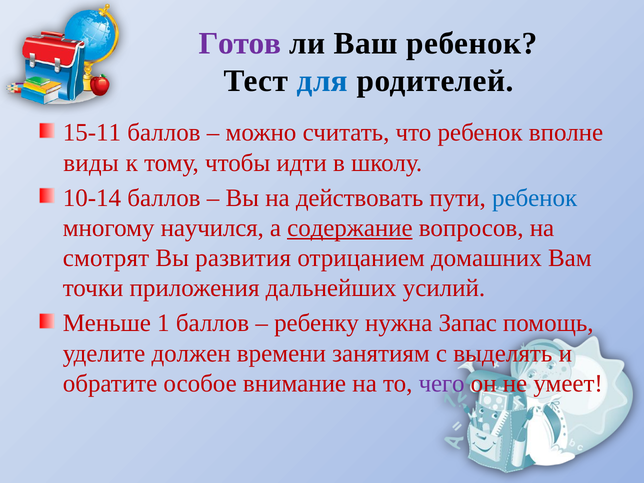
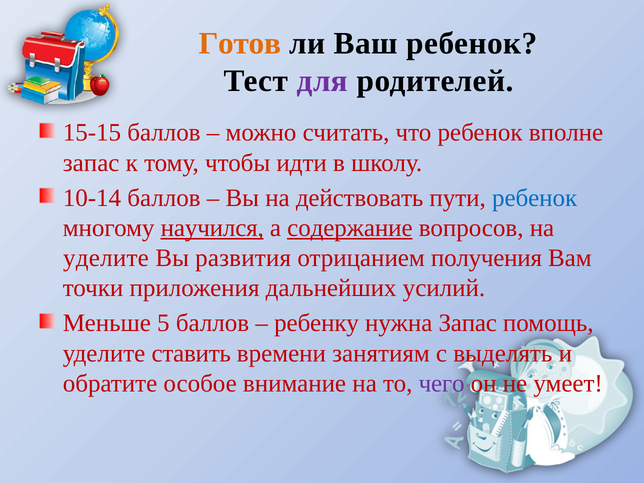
Готов colour: purple -> orange (240, 44)
для colour: blue -> purple (322, 81)
15-11: 15-11 -> 15-15 (92, 133)
виды: виды -> запас (91, 163)
научился underline: none -> present (212, 228)
смотрят: смотрят -> уделите (106, 258)
домашних: домашних -> получения (486, 258)
1: 1 -> 5 (163, 323)
должен: должен -> ставить (191, 353)
